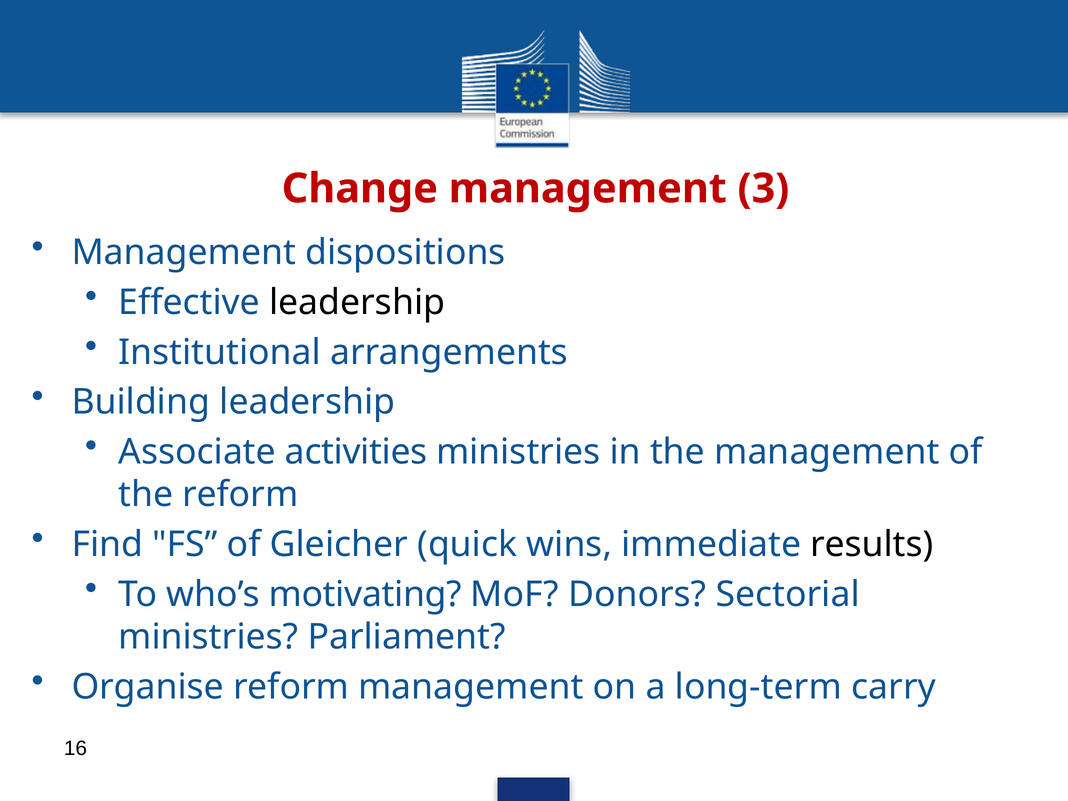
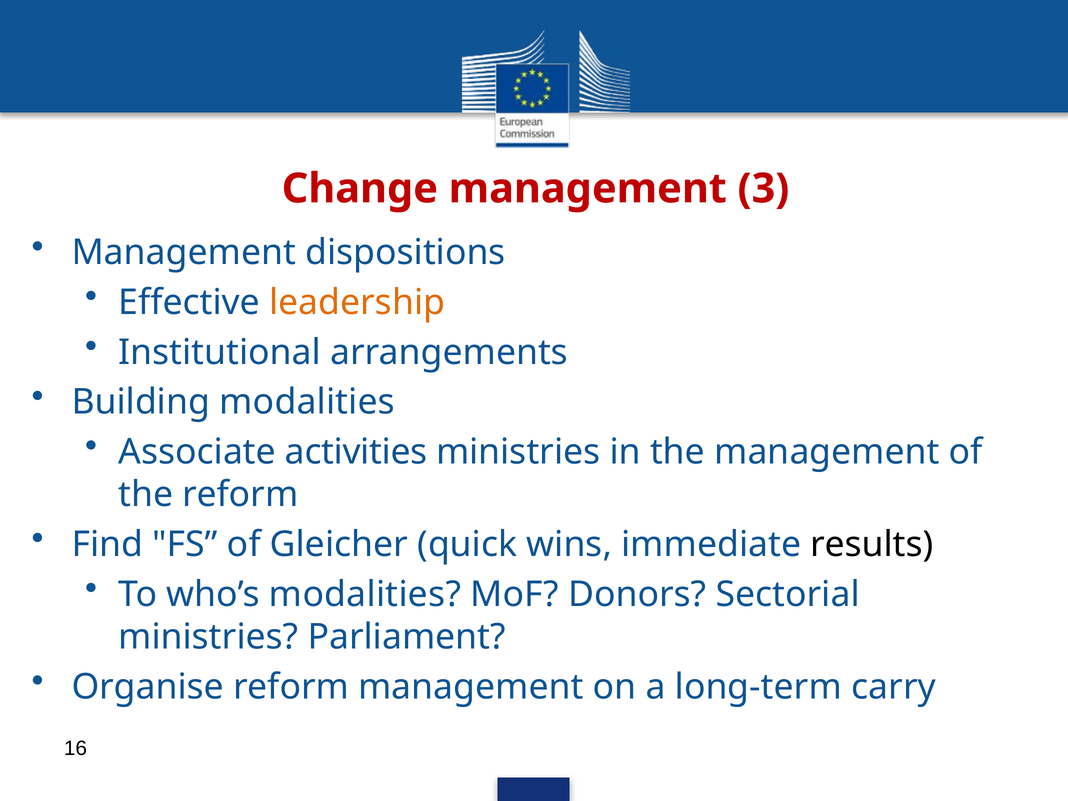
leadership colour: black -> orange (357, 302)
Building leadership: leadership -> modalities (307, 402)
who’s motivating: motivating -> modalities (365, 594)
